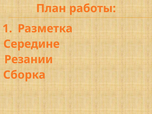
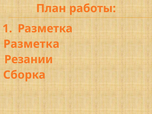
Середине: Середине -> Разметка (31, 44)
